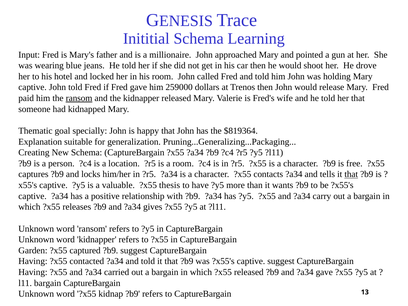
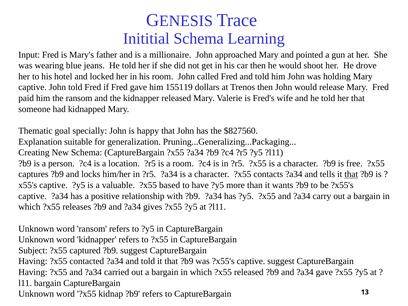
259000: 259000 -> 155119 (179, 87)
ransom underline: present -> none (79, 98)
$819364: $819364 -> $827560 (241, 131)
thesis: thesis -> based (170, 185)
Garden: Garden -> Subject (33, 250)
